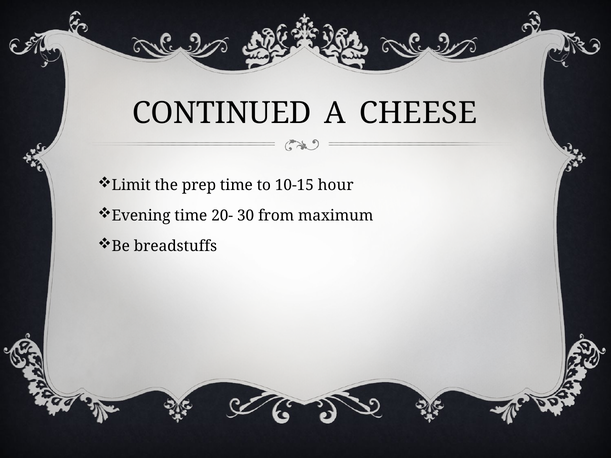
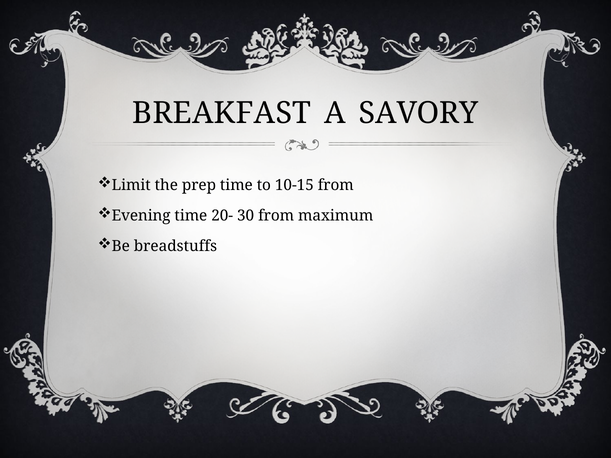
CONTINUED: CONTINUED -> BREAKFAST (222, 113)
CHEESE: CHEESE -> SAVORY (419, 113)
10-15 hour: hour -> from (336, 185)
